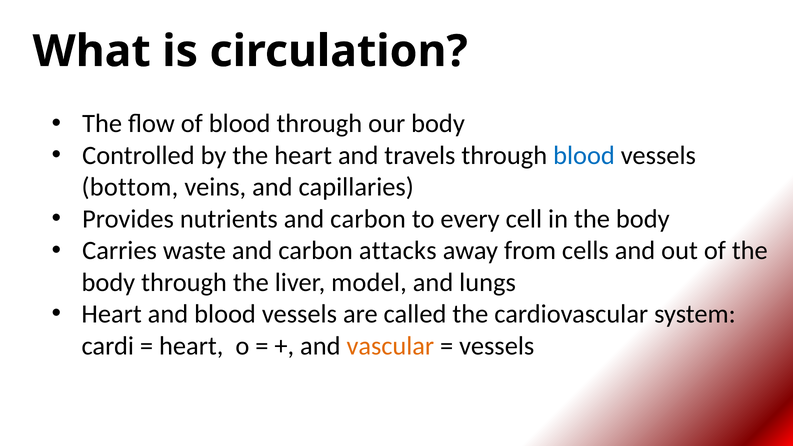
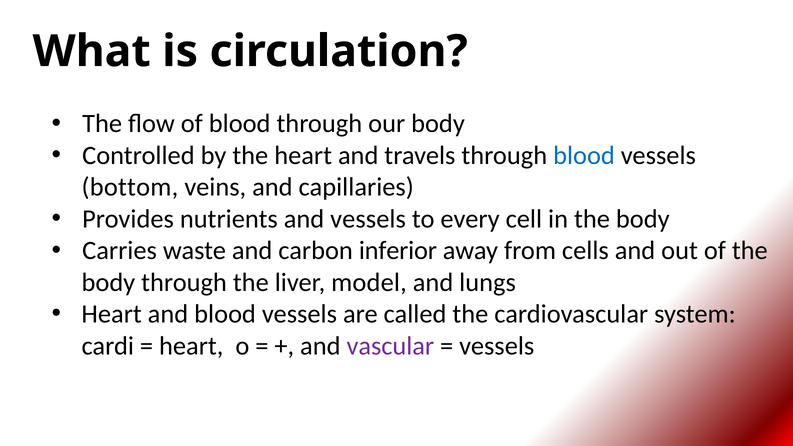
nutrients and carbon: carbon -> vessels (368, 219)
attacks: attacks -> inferior (398, 251)
vascular colour: orange -> purple (390, 346)
